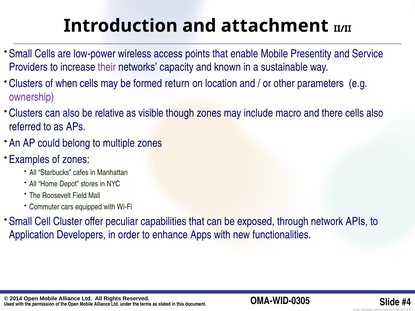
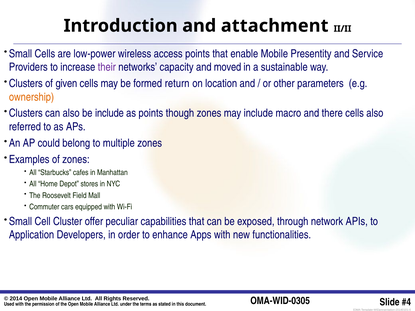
known: known -> moved (228, 67)
when: when -> given (66, 84)
ownership colour: purple -> orange (31, 97)
be relative: relative -> include (109, 113)
as visible: visible -> points (151, 113)
